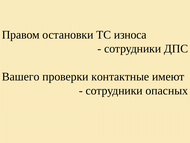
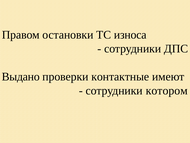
Вашего: Вашего -> Выдано (21, 76)
опасных: опасных -> котором (167, 90)
